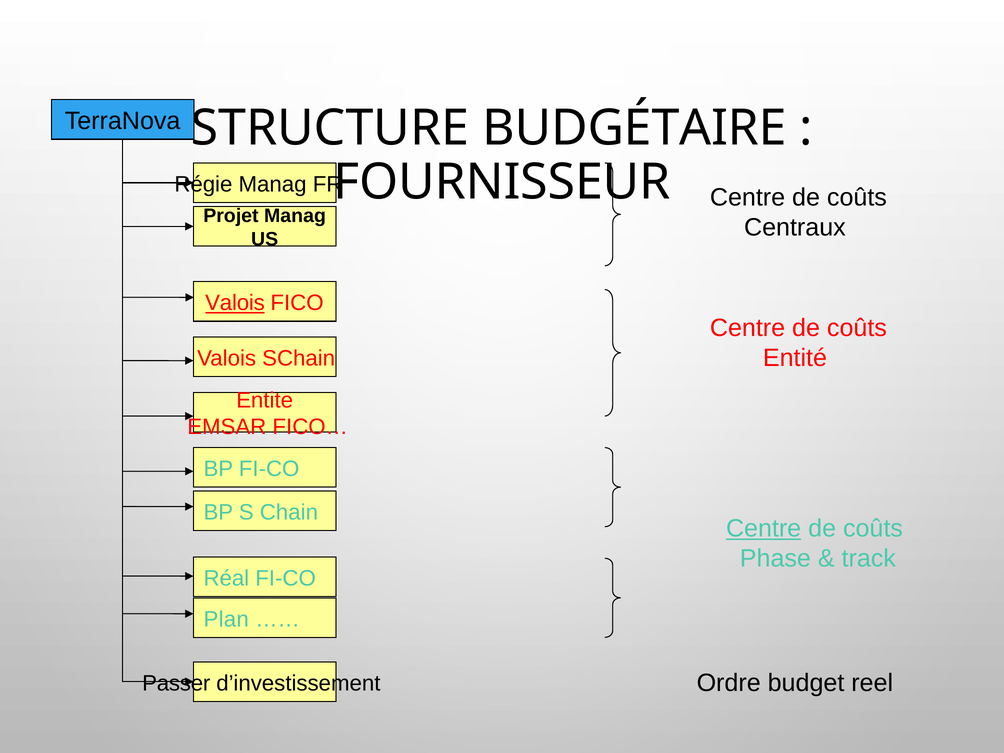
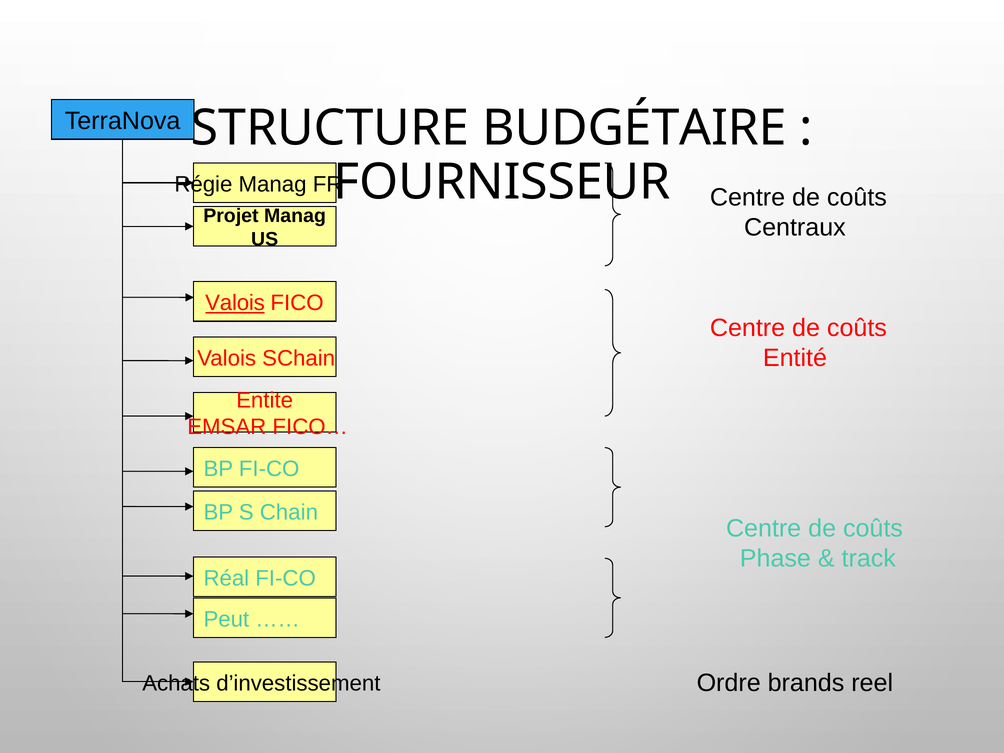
Centre underline: present -> none (764, 528)
Plan: Plan -> Peut (226, 619)
budget: budget -> brands (806, 683)
Passer: Passer -> Achats (176, 683)
